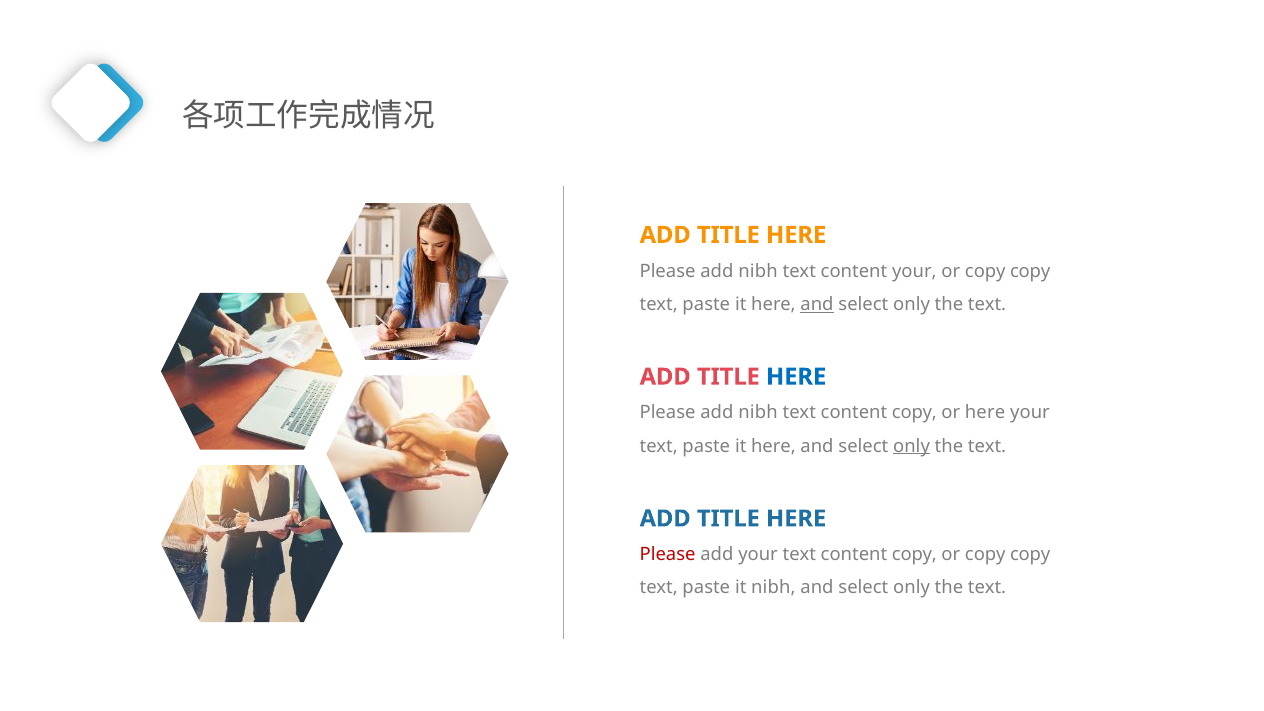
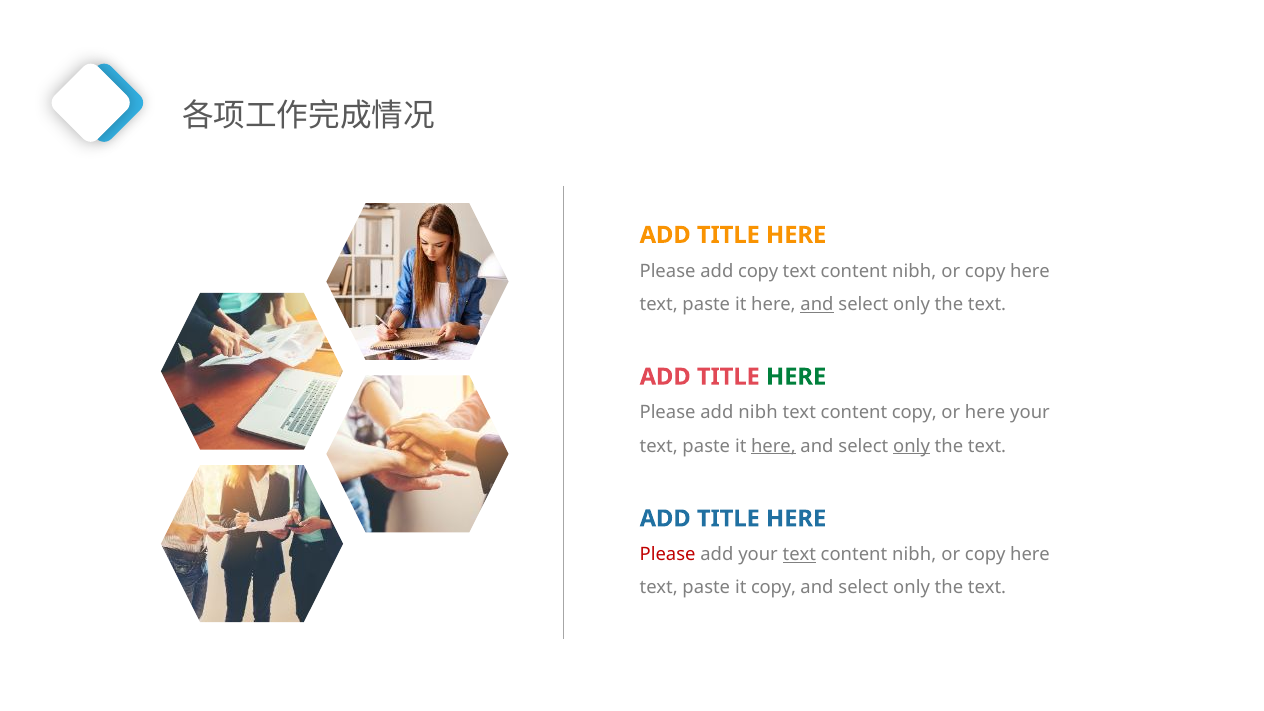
nibh: nibh -> copy (758, 271)
your: your -> nibh (914, 271)
copy: copy -> here (1030, 271)
HERE colour: blue -> green (796, 377)
here underline: none -> present (773, 446)
text underline: none -> present (799, 555)
copy: copy -> nibh (914, 555)
copy: copy -> here (1030, 555)
it nibh: nibh -> copy (774, 588)
